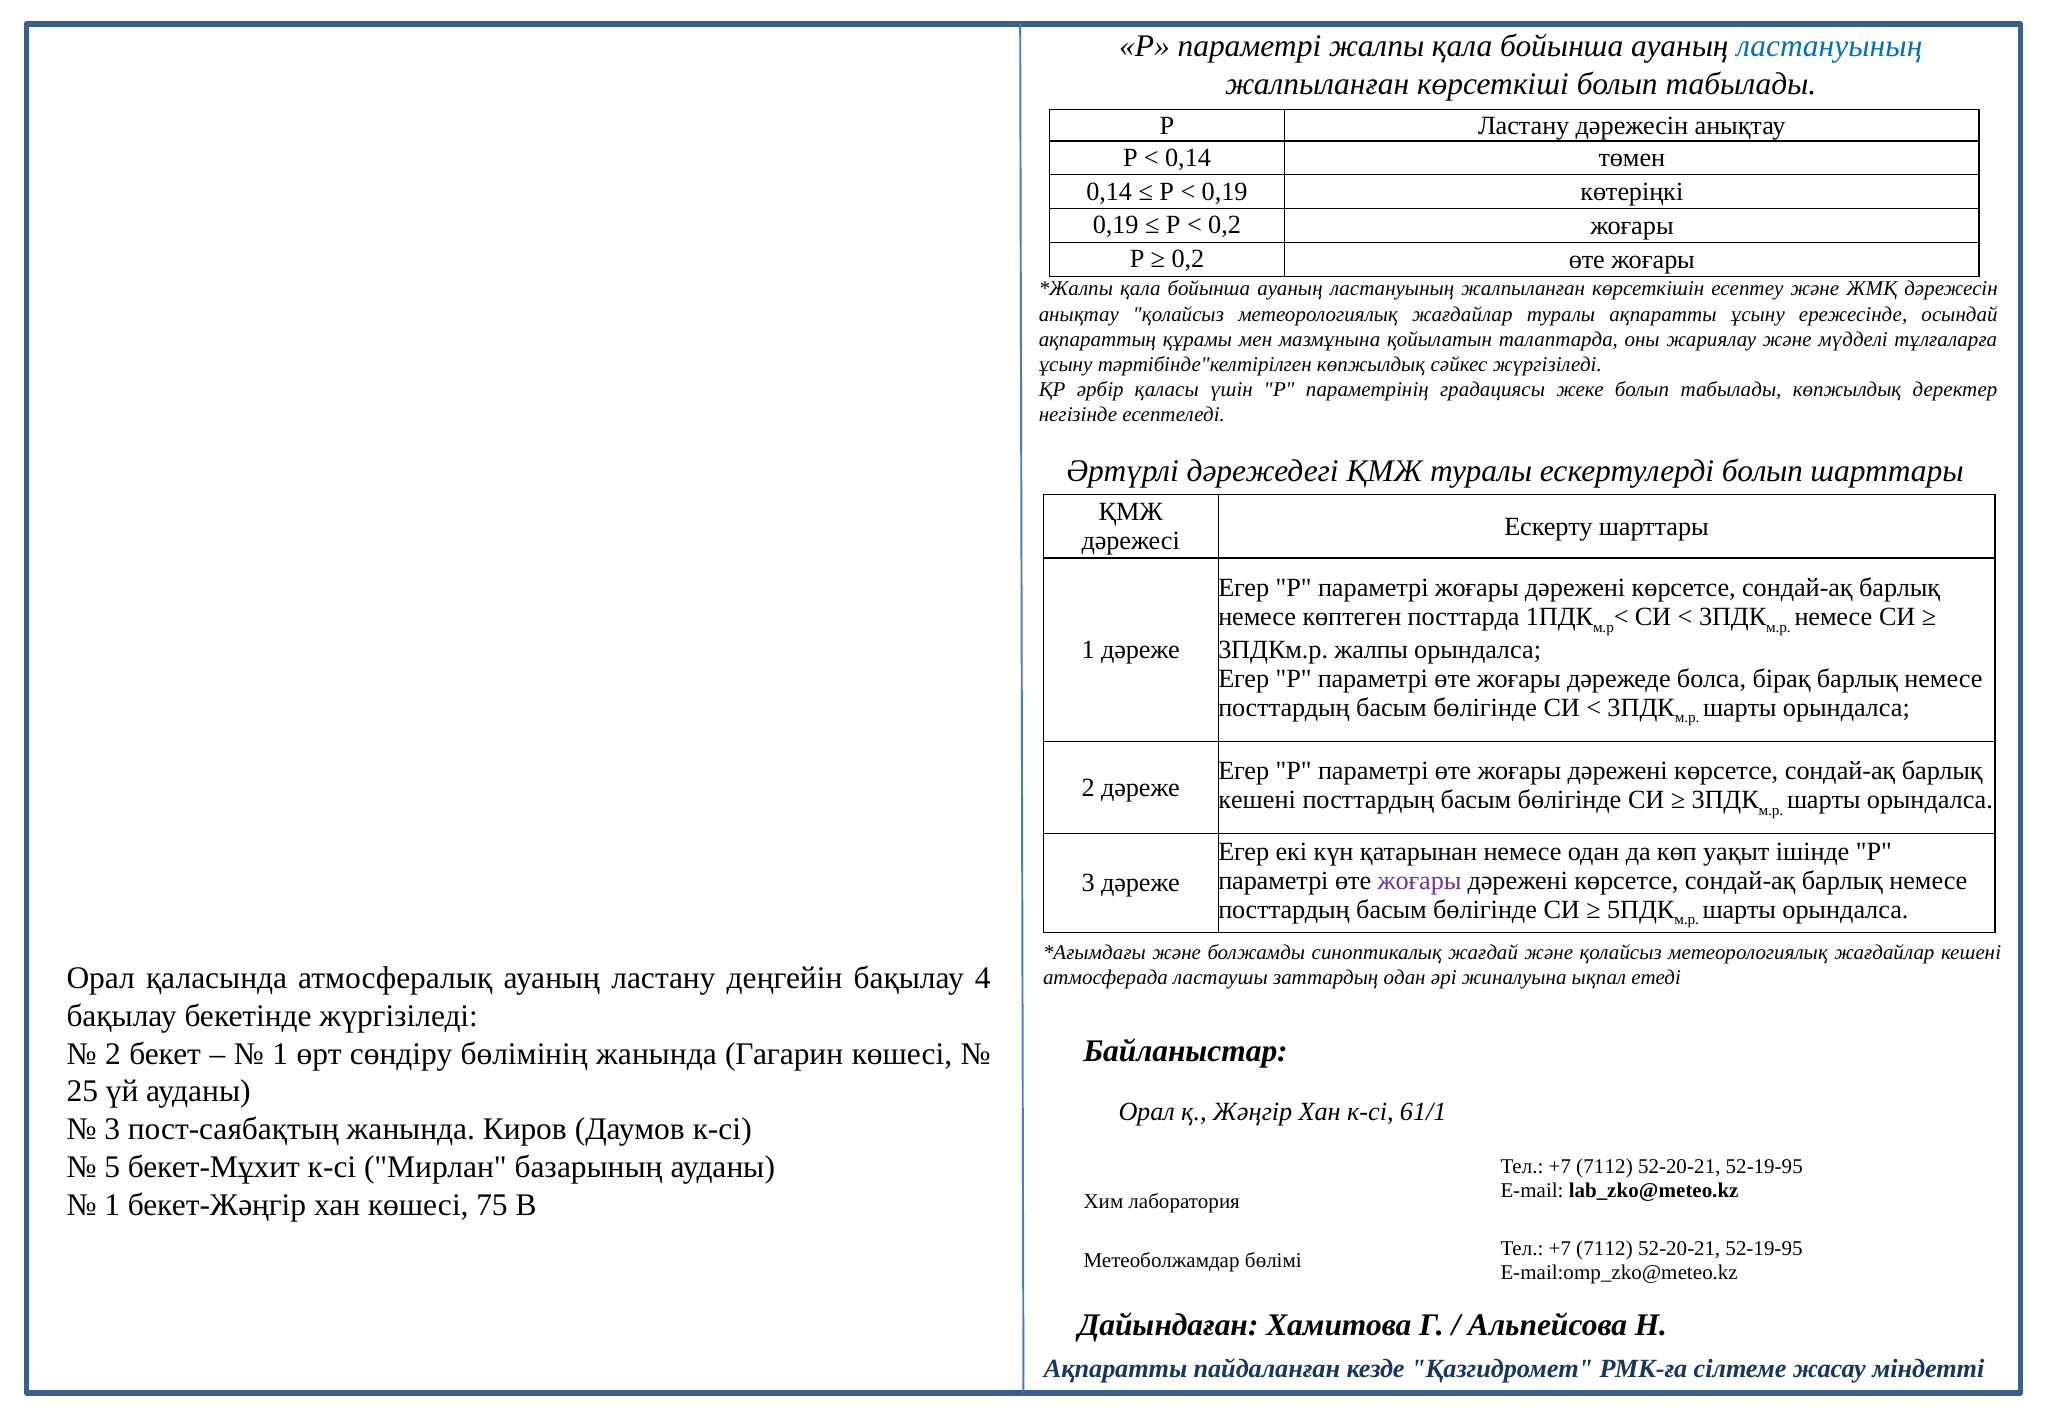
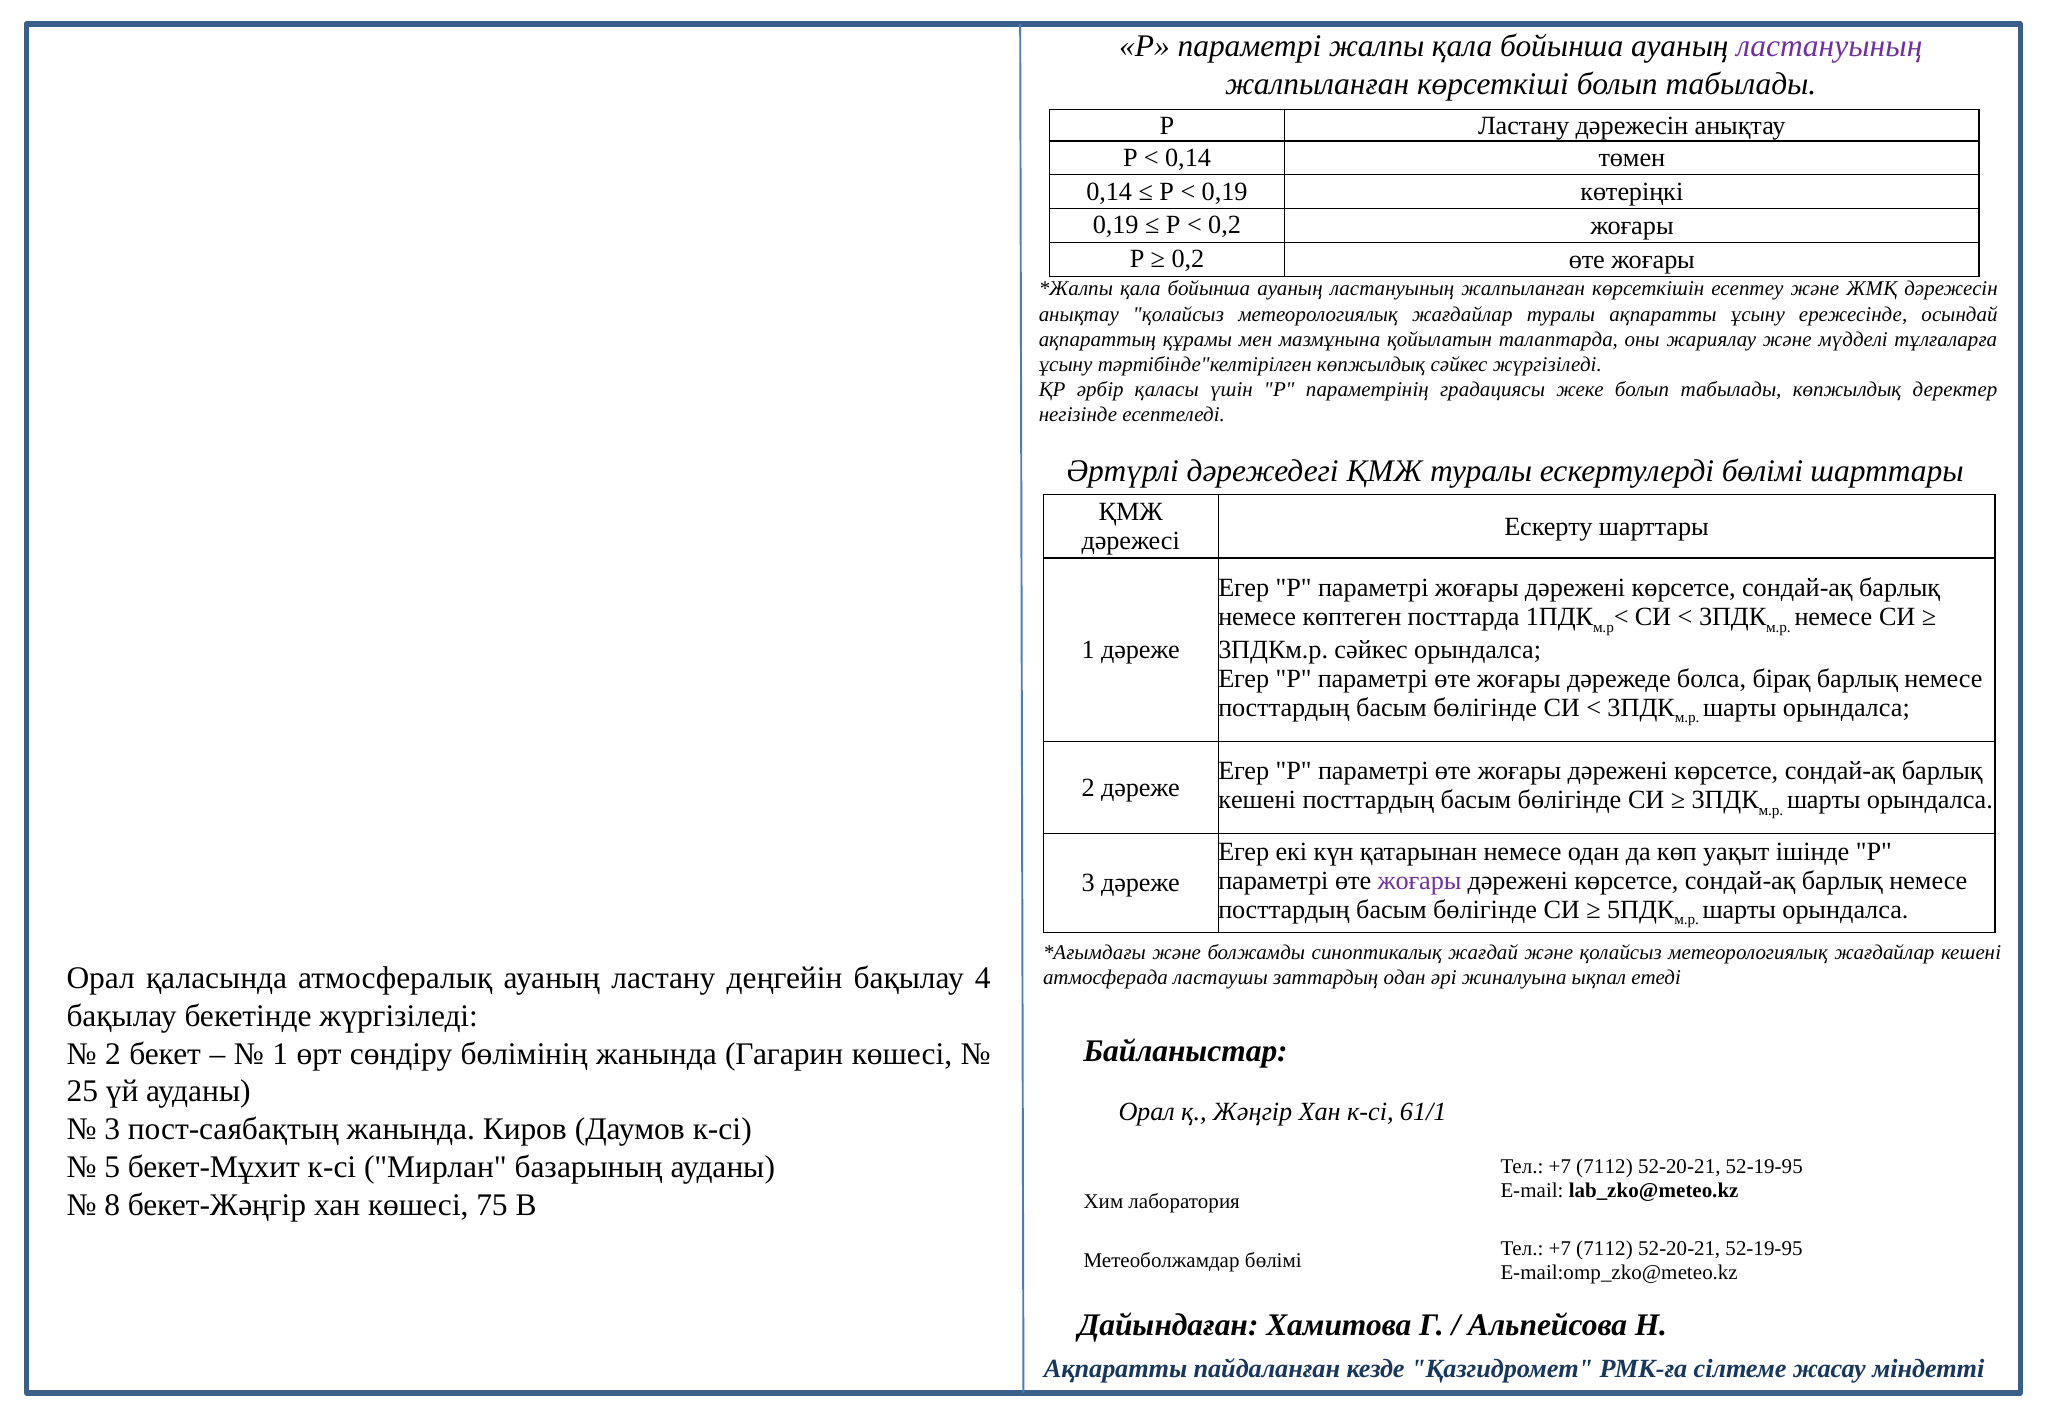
ластануының colour: blue -> purple (1829, 46)
ескертулерді болып: болып -> бөлімі (1762, 471)
3ПДКм.р жалпы: жалпы -> сәйкес (1371, 650)
1: 1 -> 8 (112, 1205)
